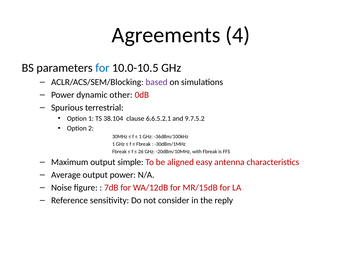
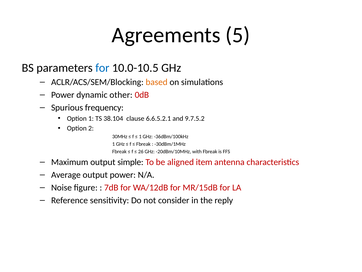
4: 4 -> 5 (238, 35)
based colour: purple -> orange (157, 82)
terrestrial: terrestrial -> frequency (104, 107)
easy: easy -> item (204, 162)
